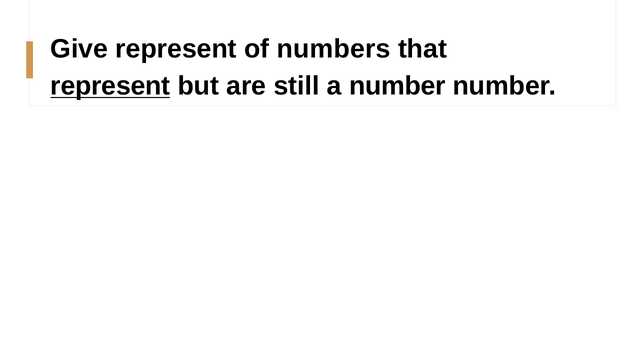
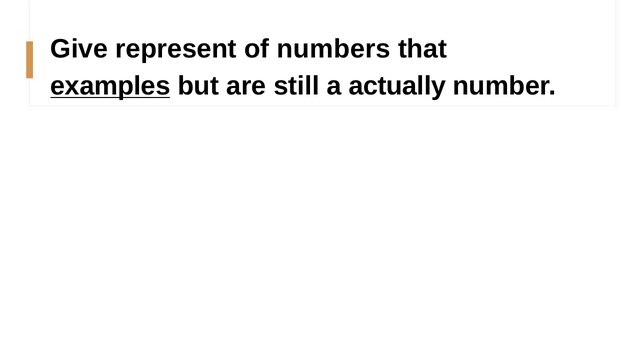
represent: represent -> examples (110, 86)
a number: number -> actually (397, 86)
